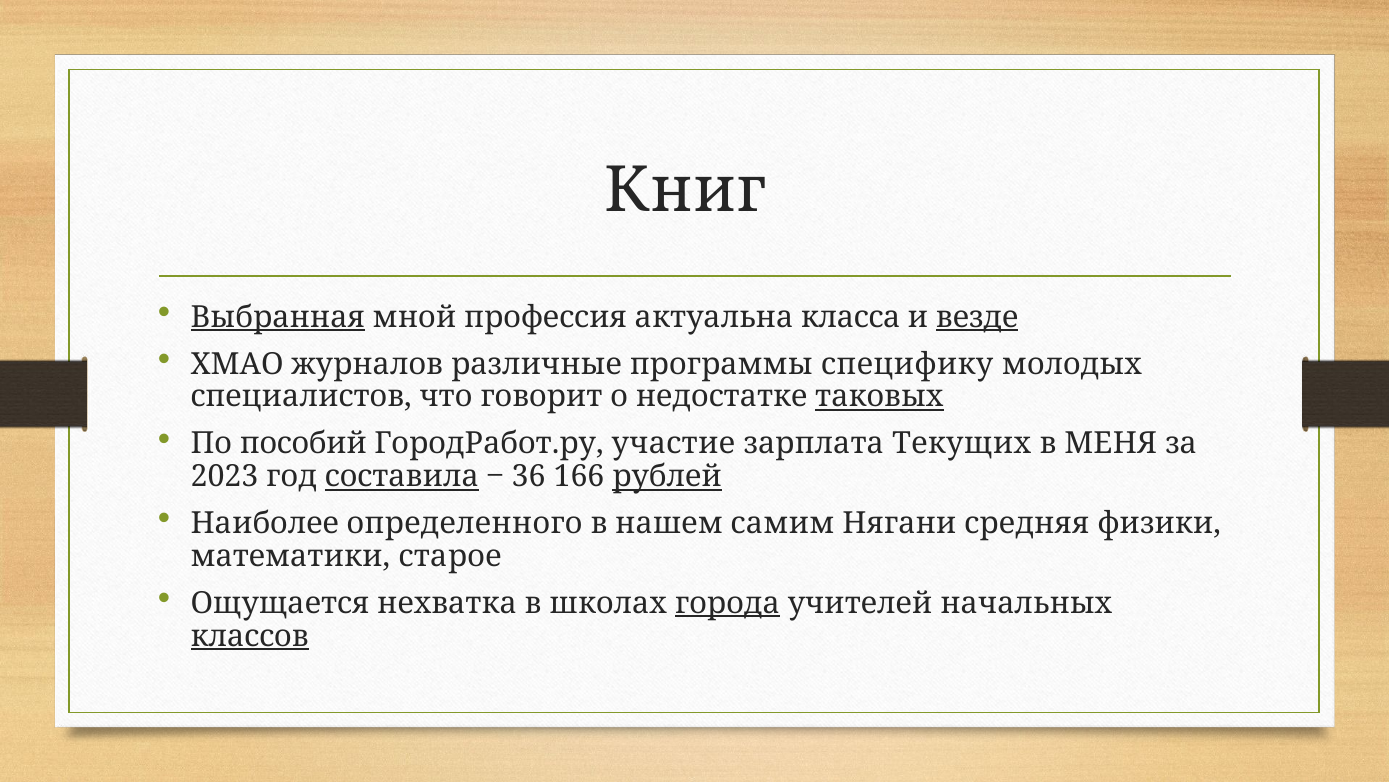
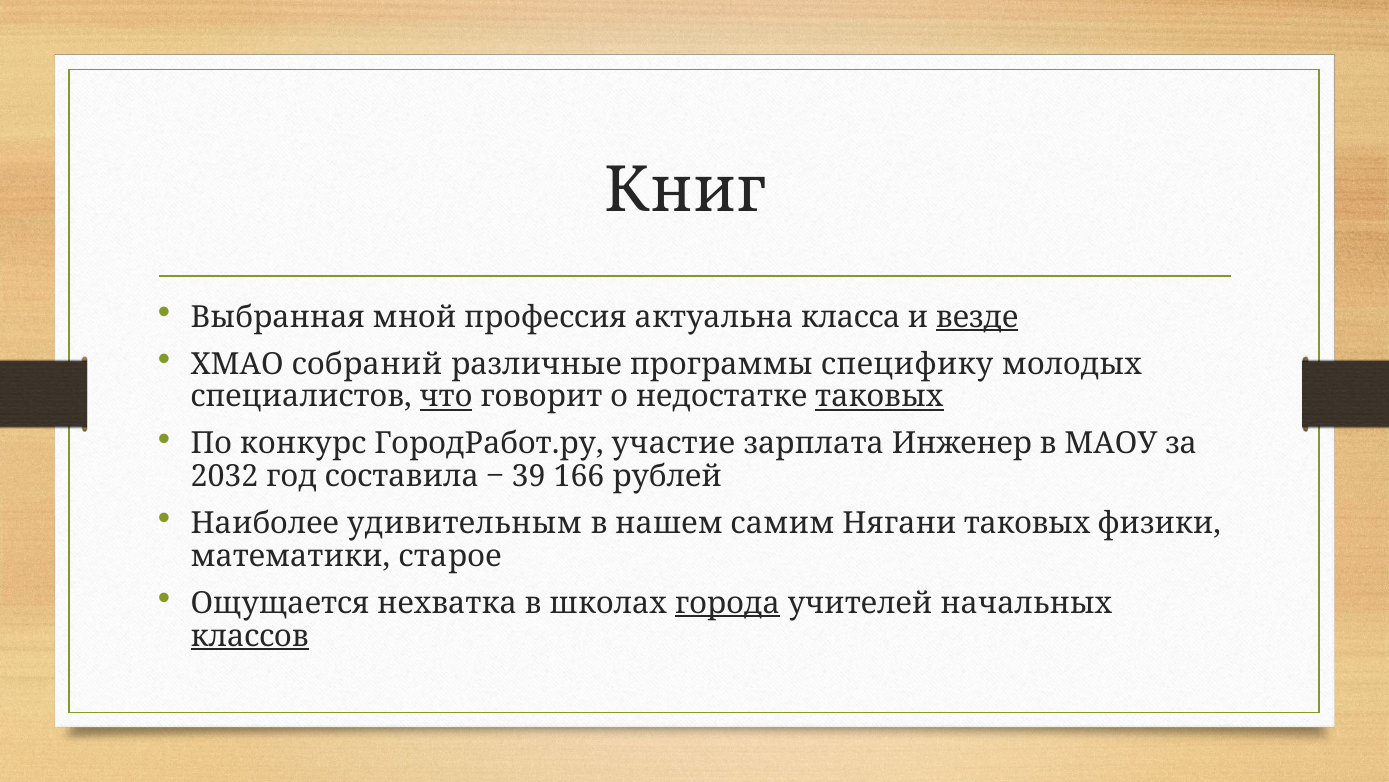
Выбранная underline: present -> none (278, 317)
журналов: журналов -> собраний (367, 364)
что underline: none -> present (446, 397)
пособий: пособий -> конкурс (303, 443)
Текущих: Текущих -> Инженер (962, 443)
МЕНЯ: МЕНЯ -> МАОУ (1111, 443)
2023: 2023 -> 2032 (224, 476)
составила underline: present -> none (402, 476)
36: 36 -> 39 (529, 476)
рублей underline: present -> none (667, 476)
определенного: определенного -> удивительным (465, 523)
Нягани средняя: средняя -> таковых (1027, 523)
